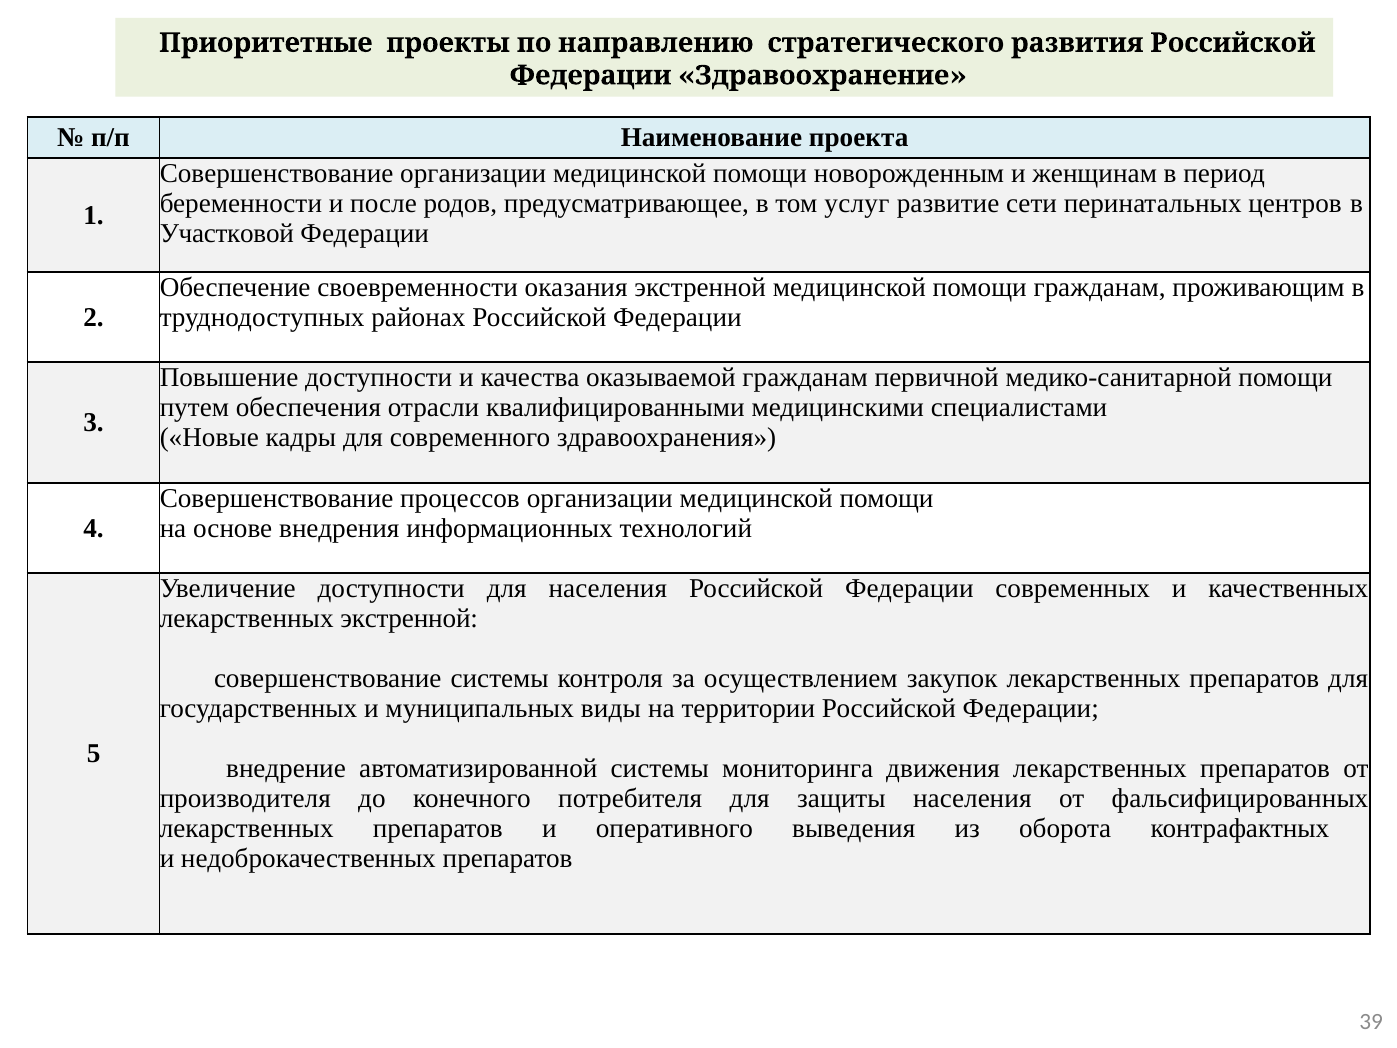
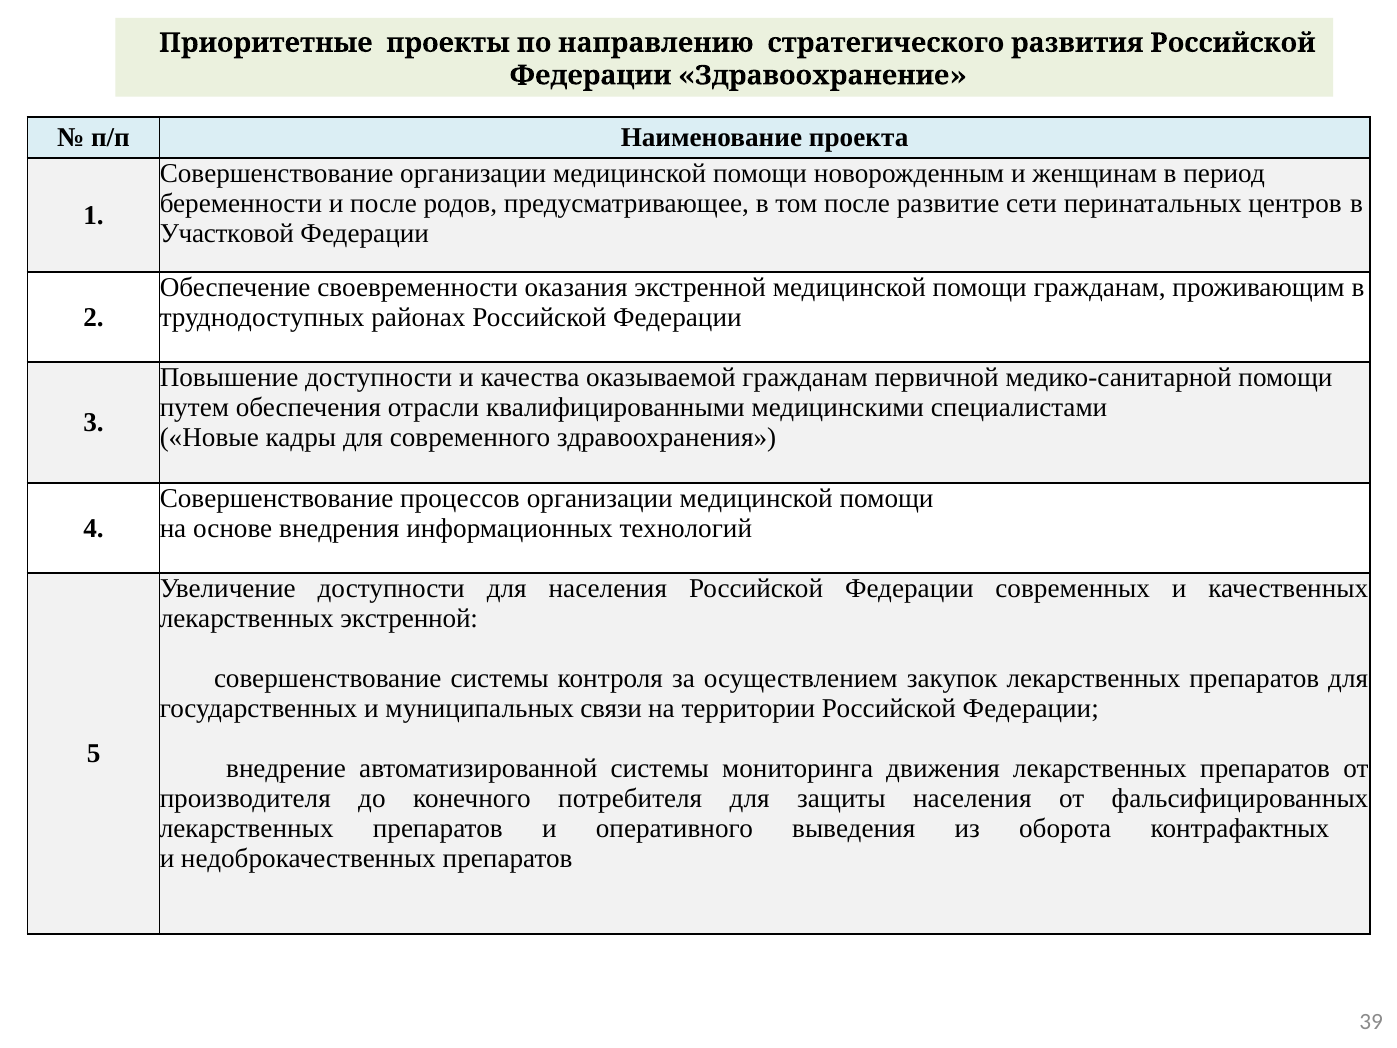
том услуг: услуг -> после (857, 203)
виды: виды -> связи (611, 708)
